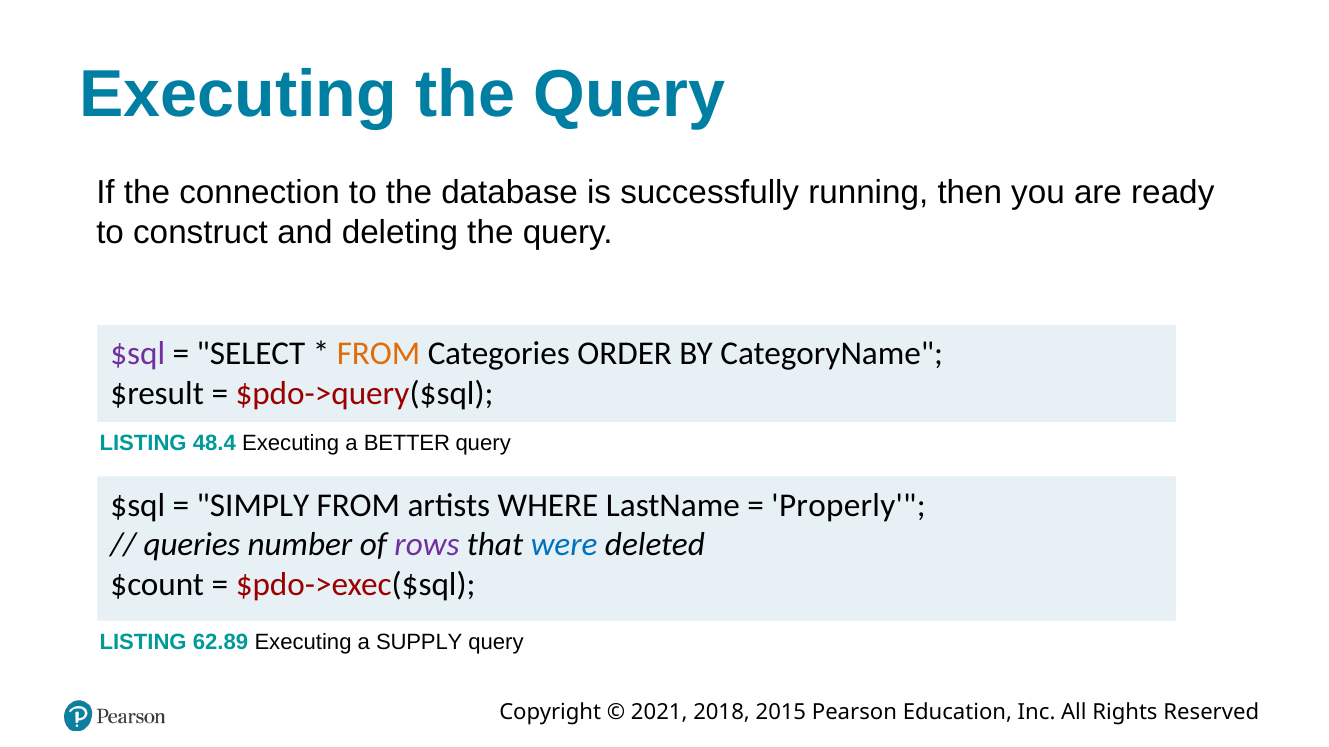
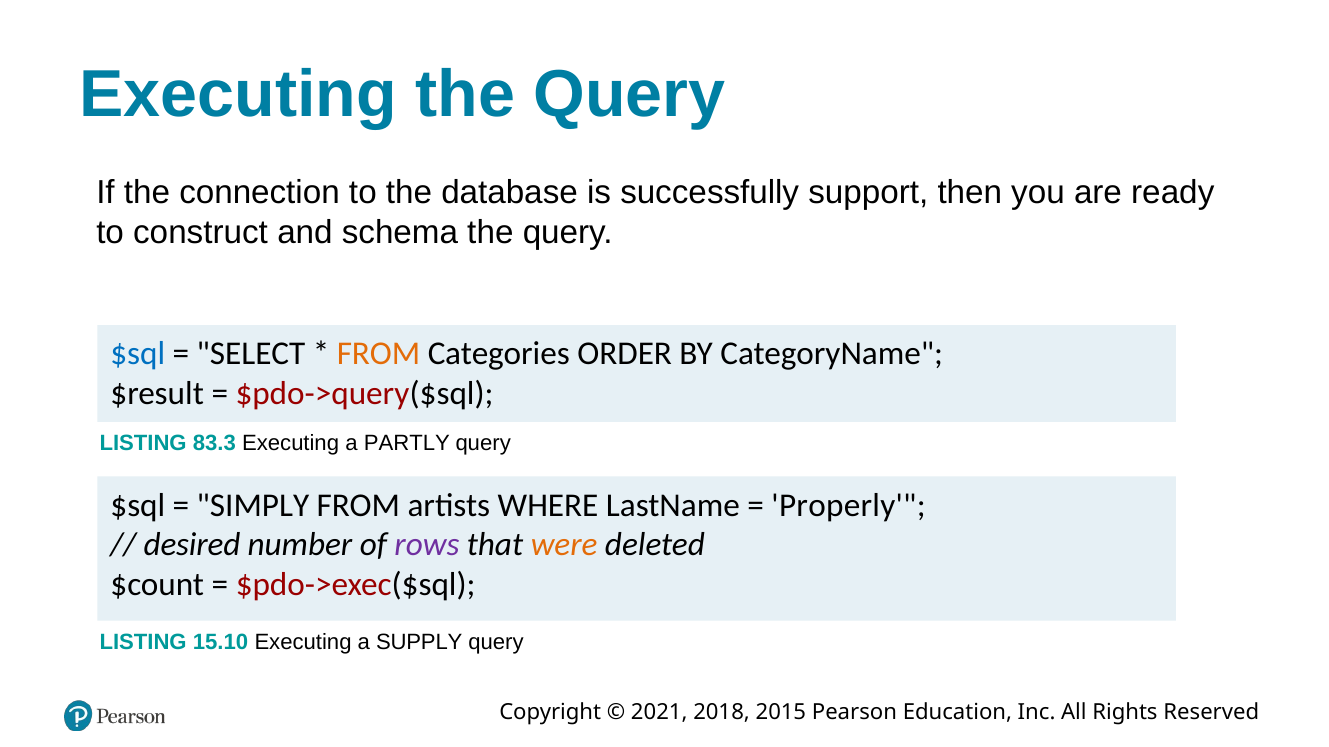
running: running -> support (868, 193)
deleting: deleting -> schema (400, 233)
$sql colour: purple -> blue (138, 354)
48.4: 48.4 -> 83.3 (214, 444)
BETTER: BETTER -> PARTLY (407, 444)
queries: queries -> desired (192, 545)
were colour: blue -> orange (564, 545)
62.89: 62.89 -> 15.10 (220, 643)
